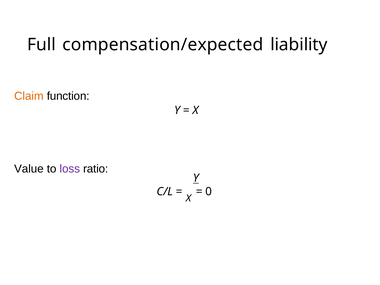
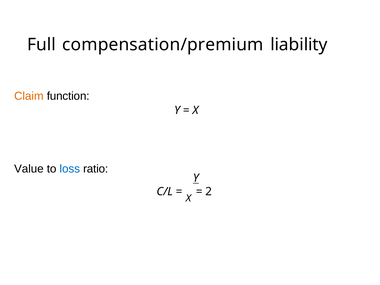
compensation/expected: compensation/expected -> compensation/premium (163, 45)
loss colour: purple -> blue (70, 169)
0: 0 -> 2 (209, 192)
